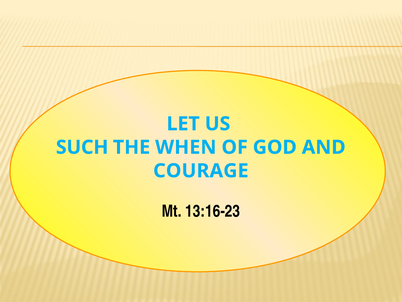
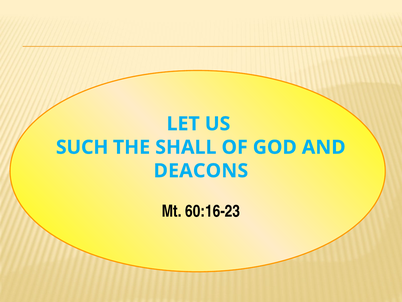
WHEN: WHEN -> SHALL (186, 147)
COURAGE: COURAGE -> DEACONS (201, 171)
13:16-23: 13:16-23 -> 60:16-23 (213, 211)
